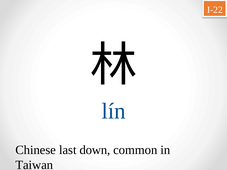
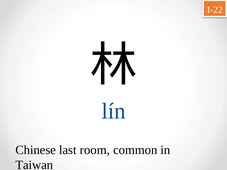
down: down -> room (95, 150)
